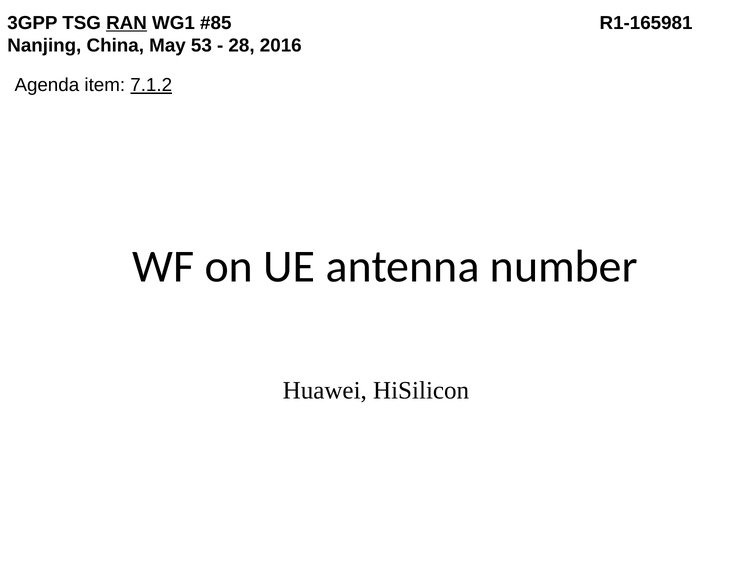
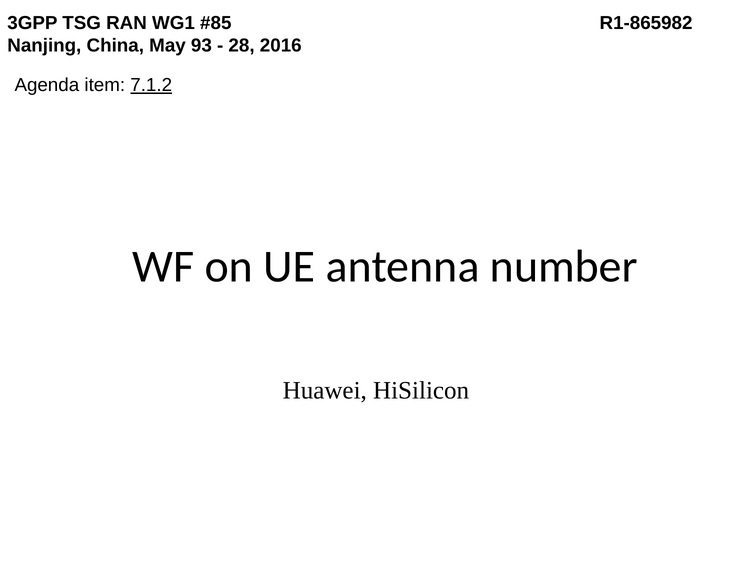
RAN underline: present -> none (127, 23)
R1-165981: R1-165981 -> R1-865982 (646, 23)
53: 53 -> 93 (201, 45)
